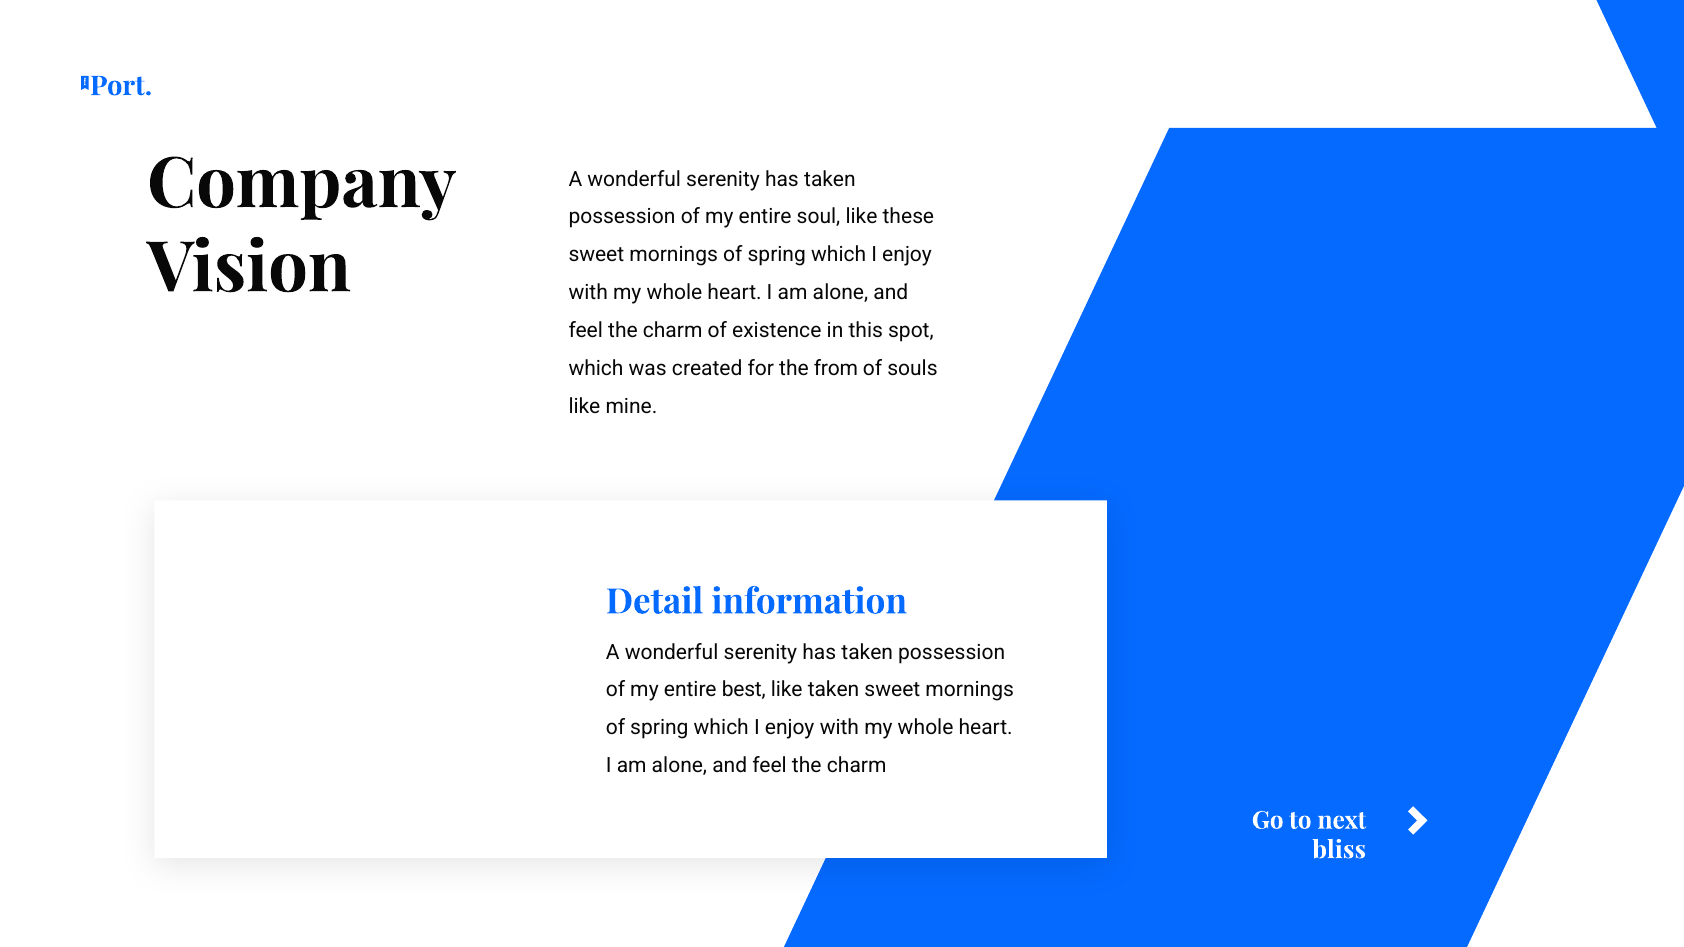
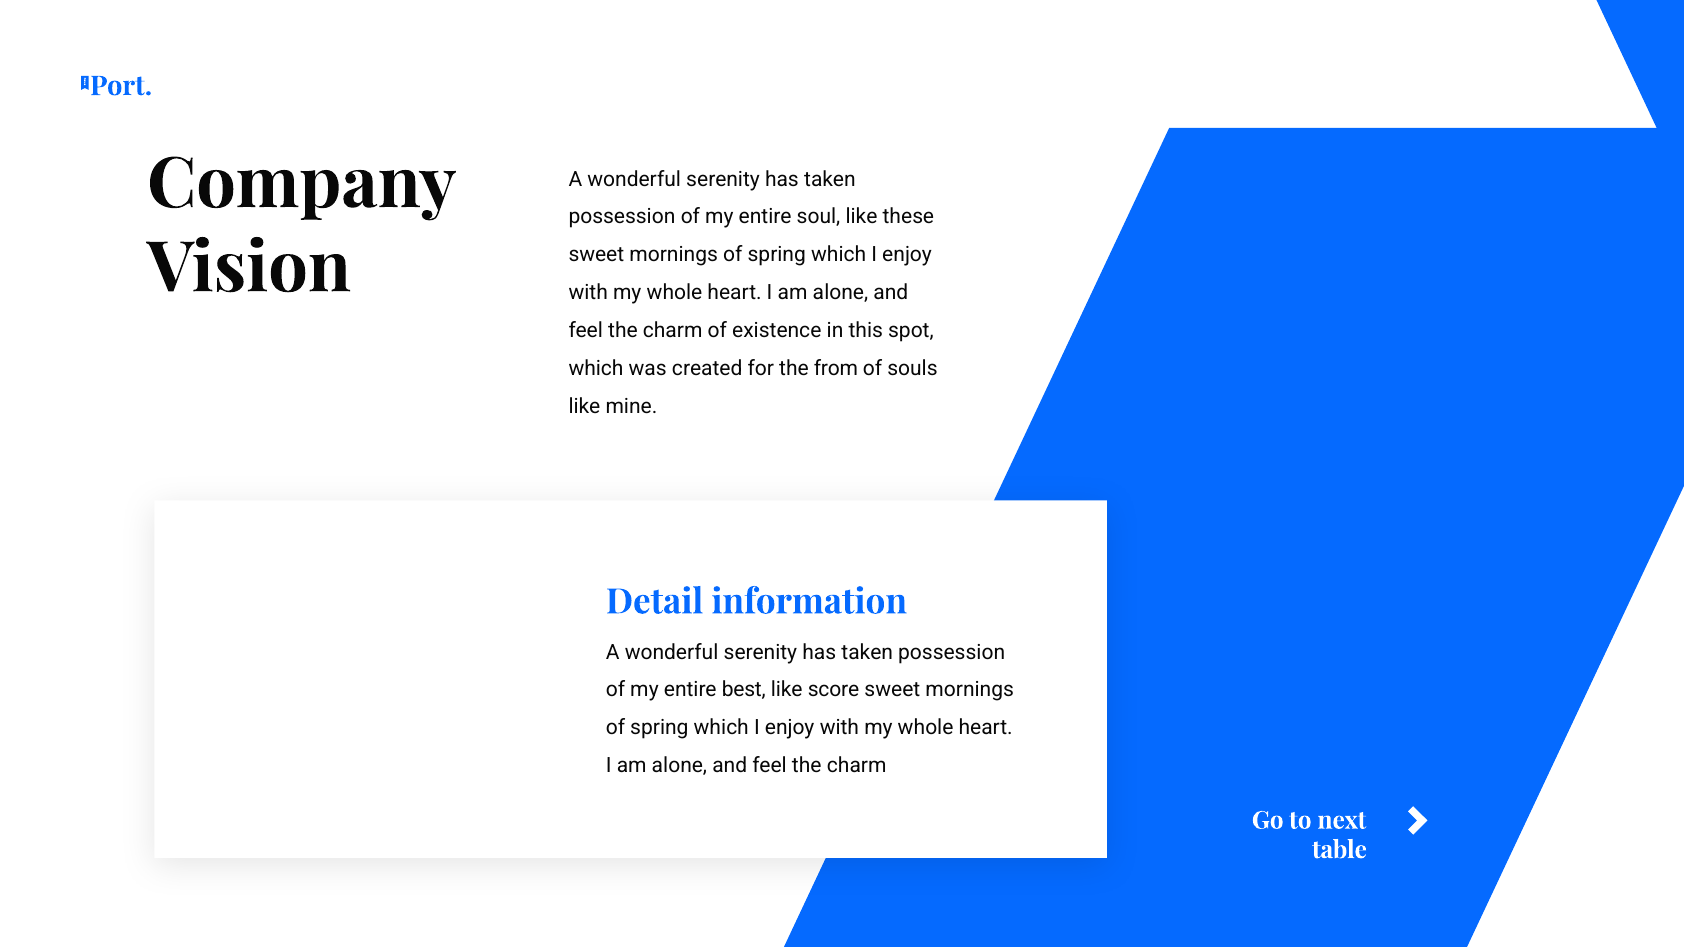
like taken: taken -> score (834, 690)
bliss: bliss -> table (1339, 850)
